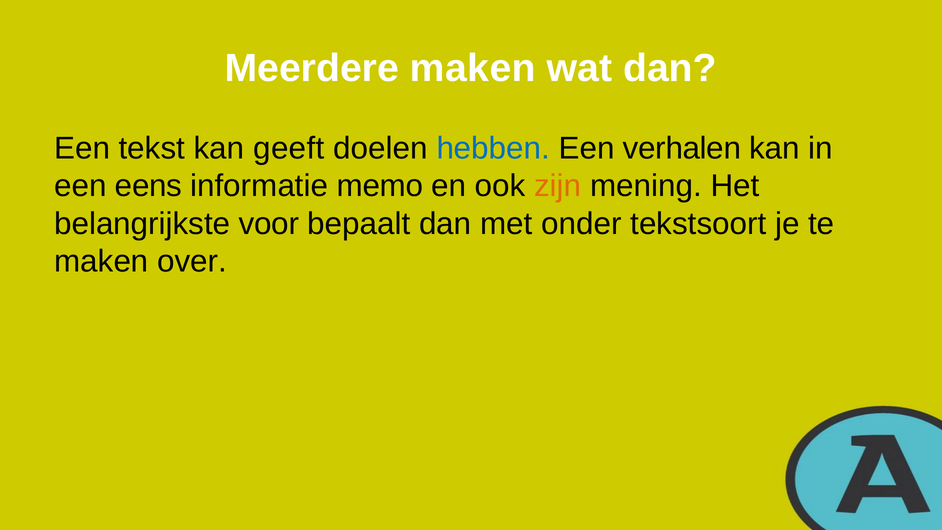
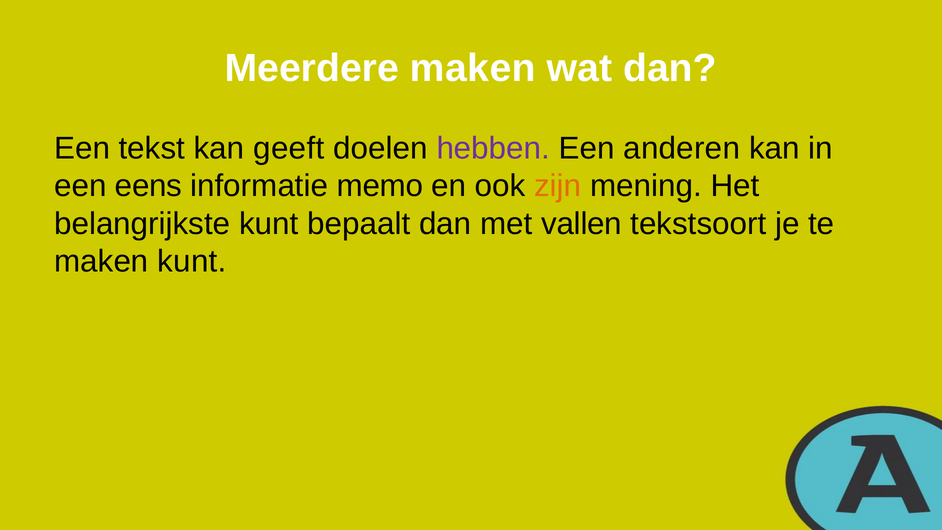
hebben colour: blue -> purple (493, 148)
verhalen: verhalen -> anderen (682, 148)
belangrijkste voor: voor -> kunt (269, 224)
onder: onder -> vallen (582, 224)
maken over: over -> kunt (192, 261)
